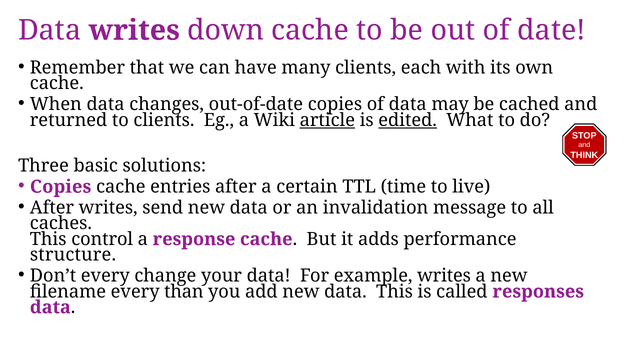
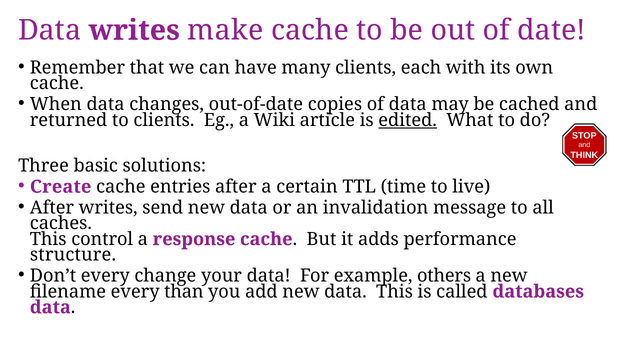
down: down -> make (225, 30)
article underline: present -> none (327, 120)
Copies: Copies -> Create (61, 187)
example writes: writes -> others (444, 276)
responses: responses -> databases (538, 292)
